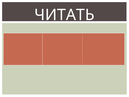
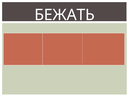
ЧИТАТЬ: ЧИТАТЬ -> БЕЖАТЬ (65, 15)
